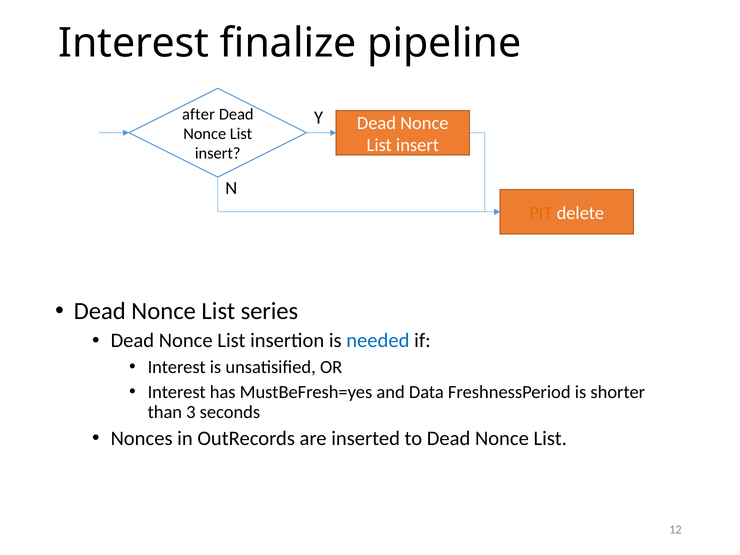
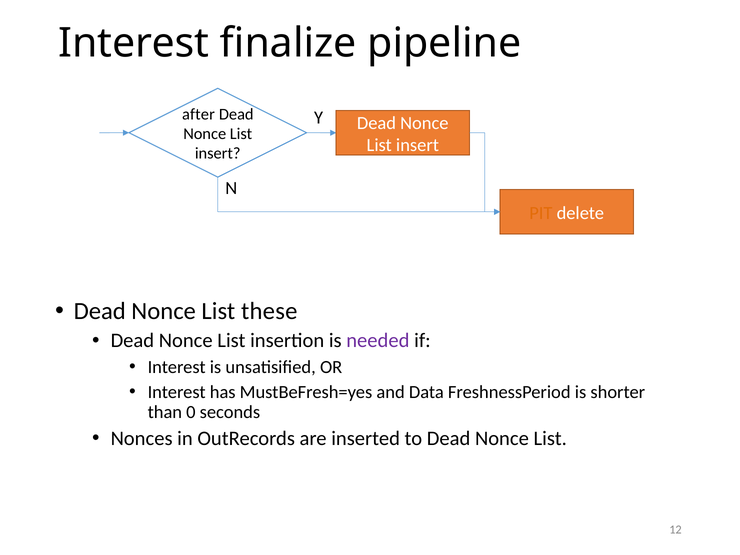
series: series -> these (269, 311)
needed colour: blue -> purple (378, 341)
3: 3 -> 0 (191, 412)
